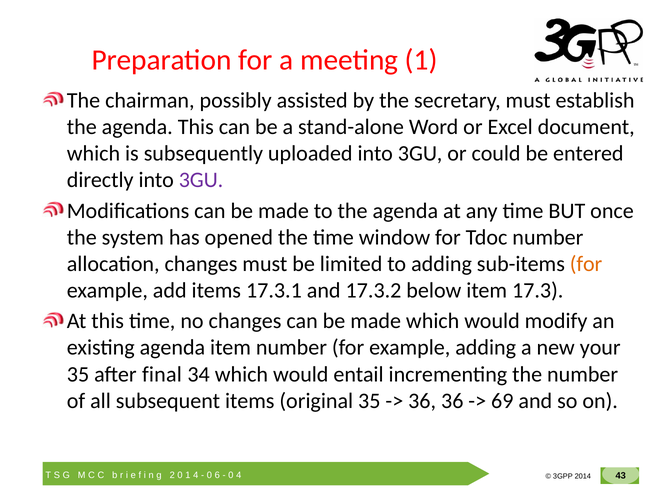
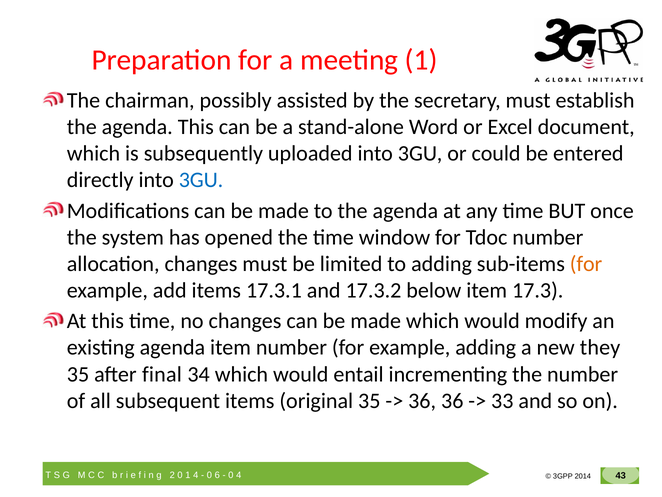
3GU colour: purple -> blue (201, 180)
your: your -> they (600, 347)
69: 69 -> 33 (502, 400)
